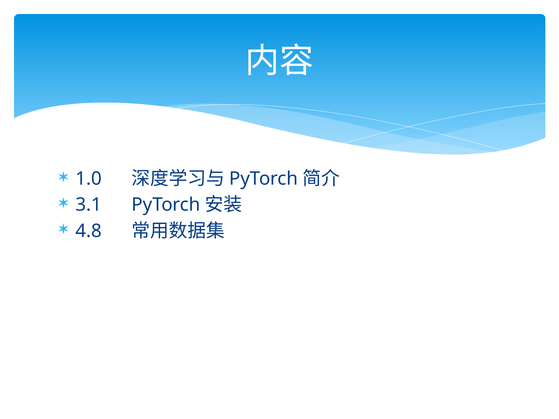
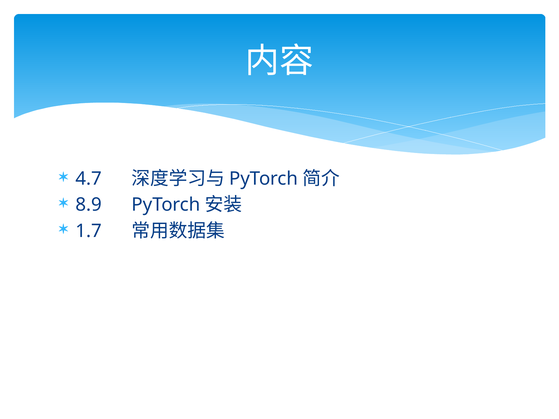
1.0: 1.0 -> 4.7 (89, 179)
3.1: 3.1 -> 8.9 (89, 205)
4.8: 4.8 -> 1.7 (89, 231)
